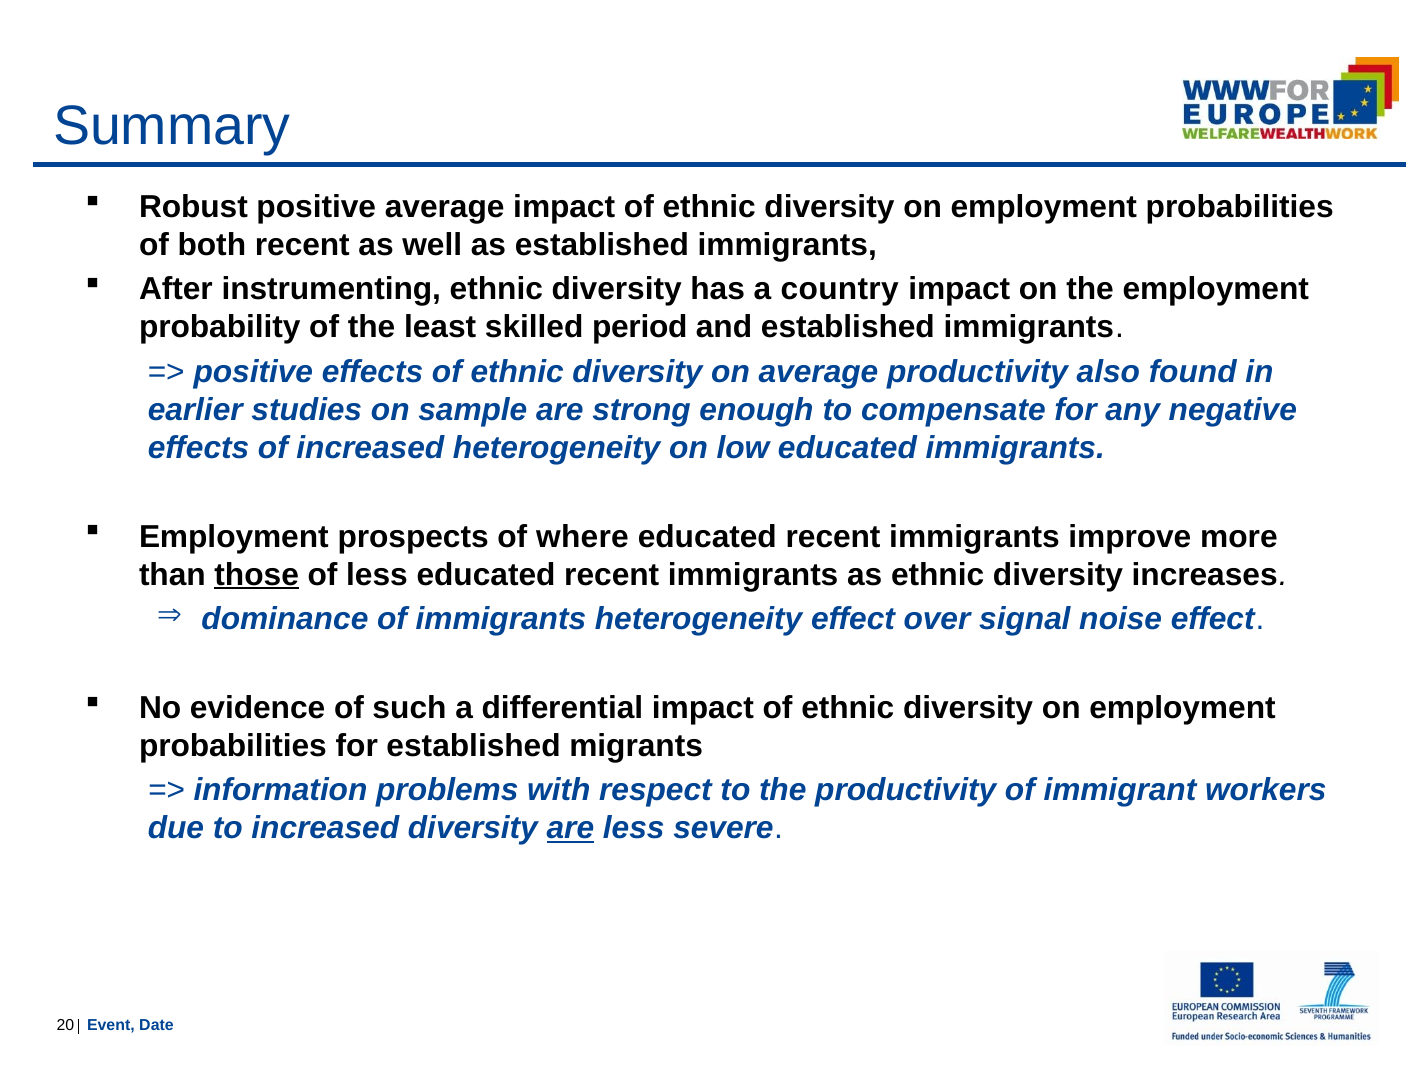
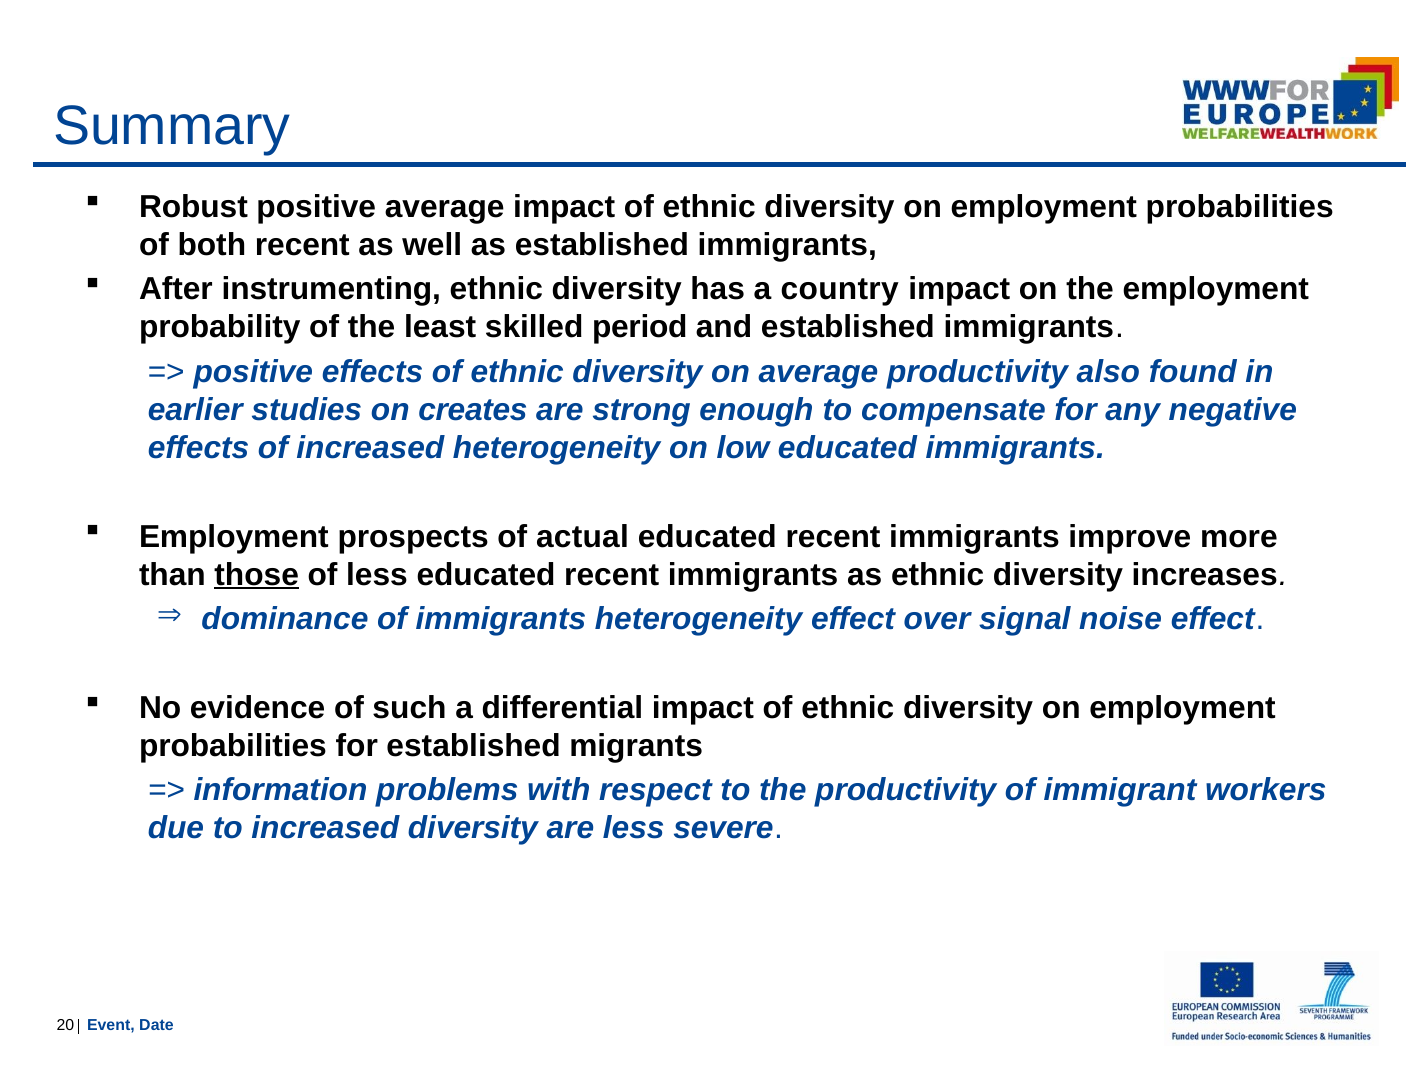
sample: sample -> creates (473, 410)
where: where -> actual (582, 537)
are underline: present -> none (570, 829)
